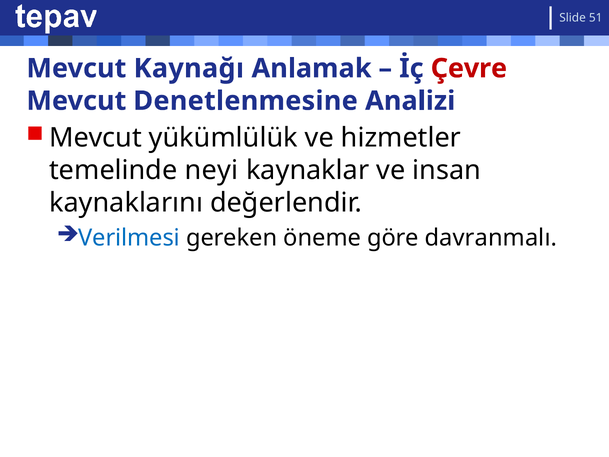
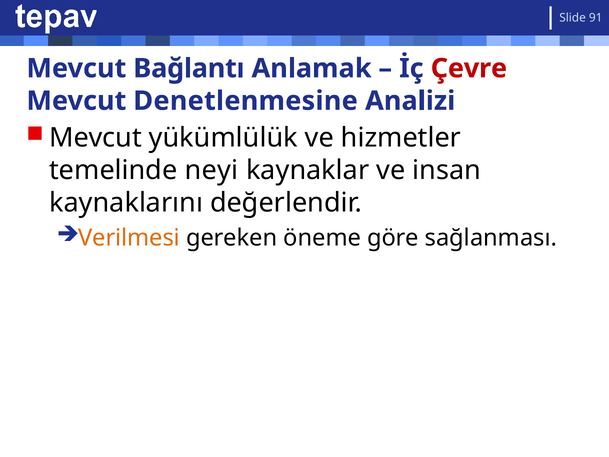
51: 51 -> 91 (596, 18)
Kaynağı: Kaynağı -> Bağlantı (189, 68)
Verilmesi colour: blue -> orange (129, 238)
davranmalı: davranmalı -> sağlanması (491, 238)
